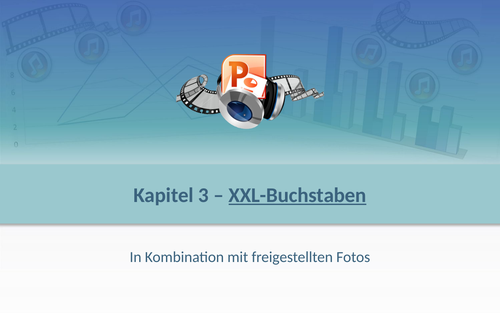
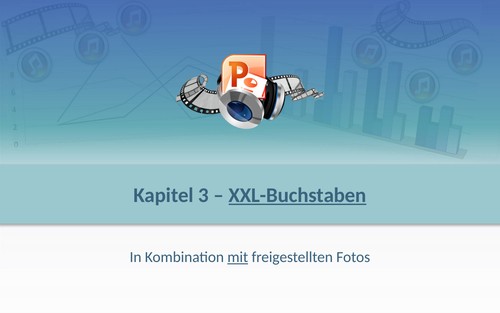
mit underline: none -> present (238, 257)
